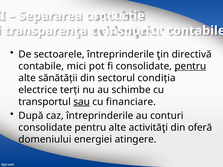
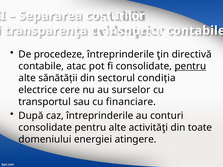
producţie: producţie -> costurilor (115, 16)
sectoarele: sectoarele -> procedeze (59, 54)
mici: mici -> atac (76, 66)
terţi: terţi -> cere (70, 90)
schimbe: schimbe -> surselor (131, 90)
sau underline: present -> none (82, 102)
oferă: oferă -> toate (200, 128)
